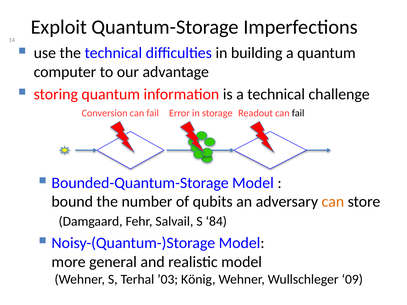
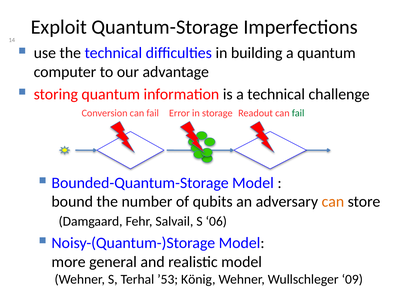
fail colour: black -> green (298, 113)
84: 84 -> 06 (216, 222)
’03: ’03 -> ’53 (168, 280)
